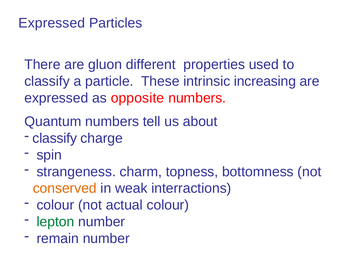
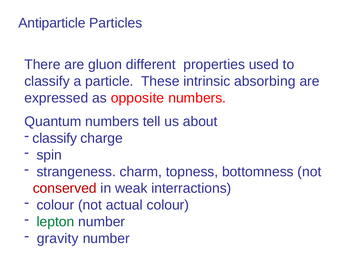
Expressed: Expressed -> Antiparticle (52, 23)
increasing: increasing -> absorbing (265, 81)
conserved colour: orange -> red (65, 188)
remain: remain -> gravity (58, 238)
